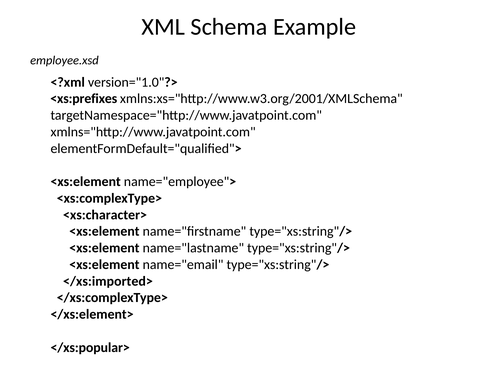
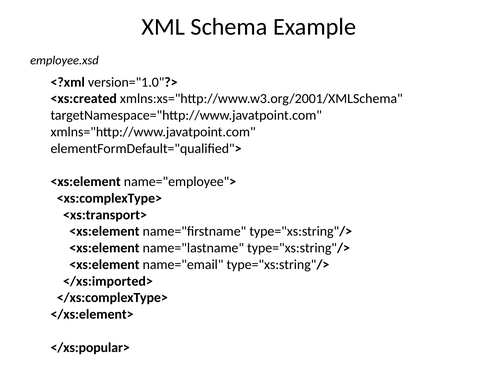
<xs:prefixes: <xs:prefixes -> <xs:created (84, 99)
<xs:character>: <xs:character> -> <xs:transport> (105, 215)
